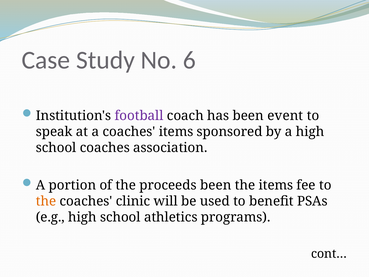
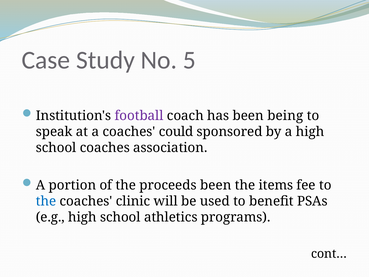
6: 6 -> 5 (189, 60)
event: event -> being (285, 116)
coaches items: items -> could (176, 132)
the colour: orange -> blue (46, 201)
